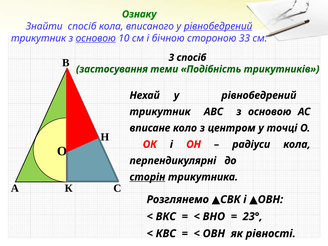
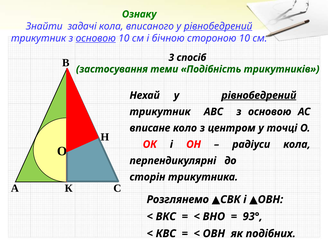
Знайти спосіб: спосіб -> задачі (82, 26)
стороною 33: 33 -> 10 (244, 38)
рівнобедрений underline: none -> present (259, 95)
сторін underline: present -> none (147, 177)
23°: 23° -> 93° (253, 217)
рівності: рівності -> подібних (271, 234)
